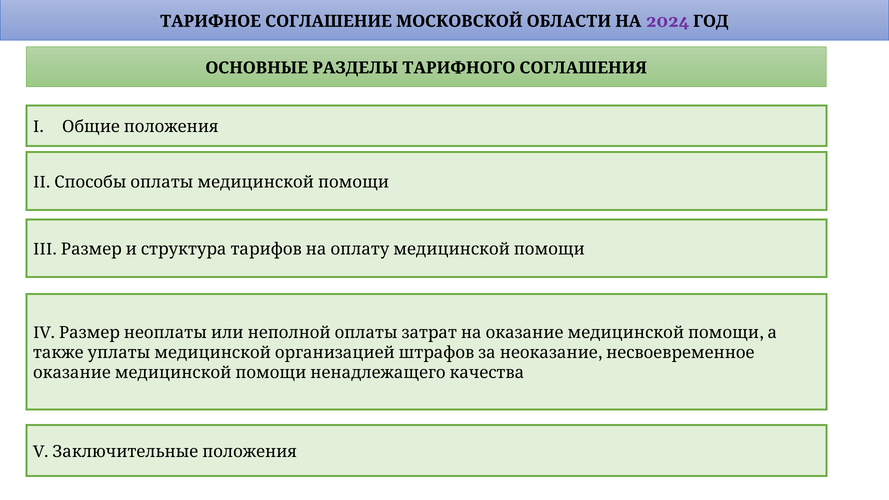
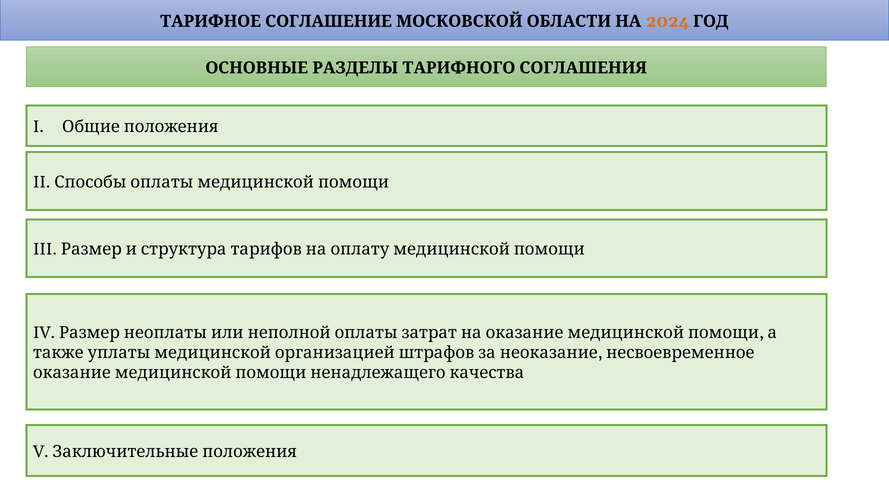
2024 colour: purple -> orange (668, 21)
